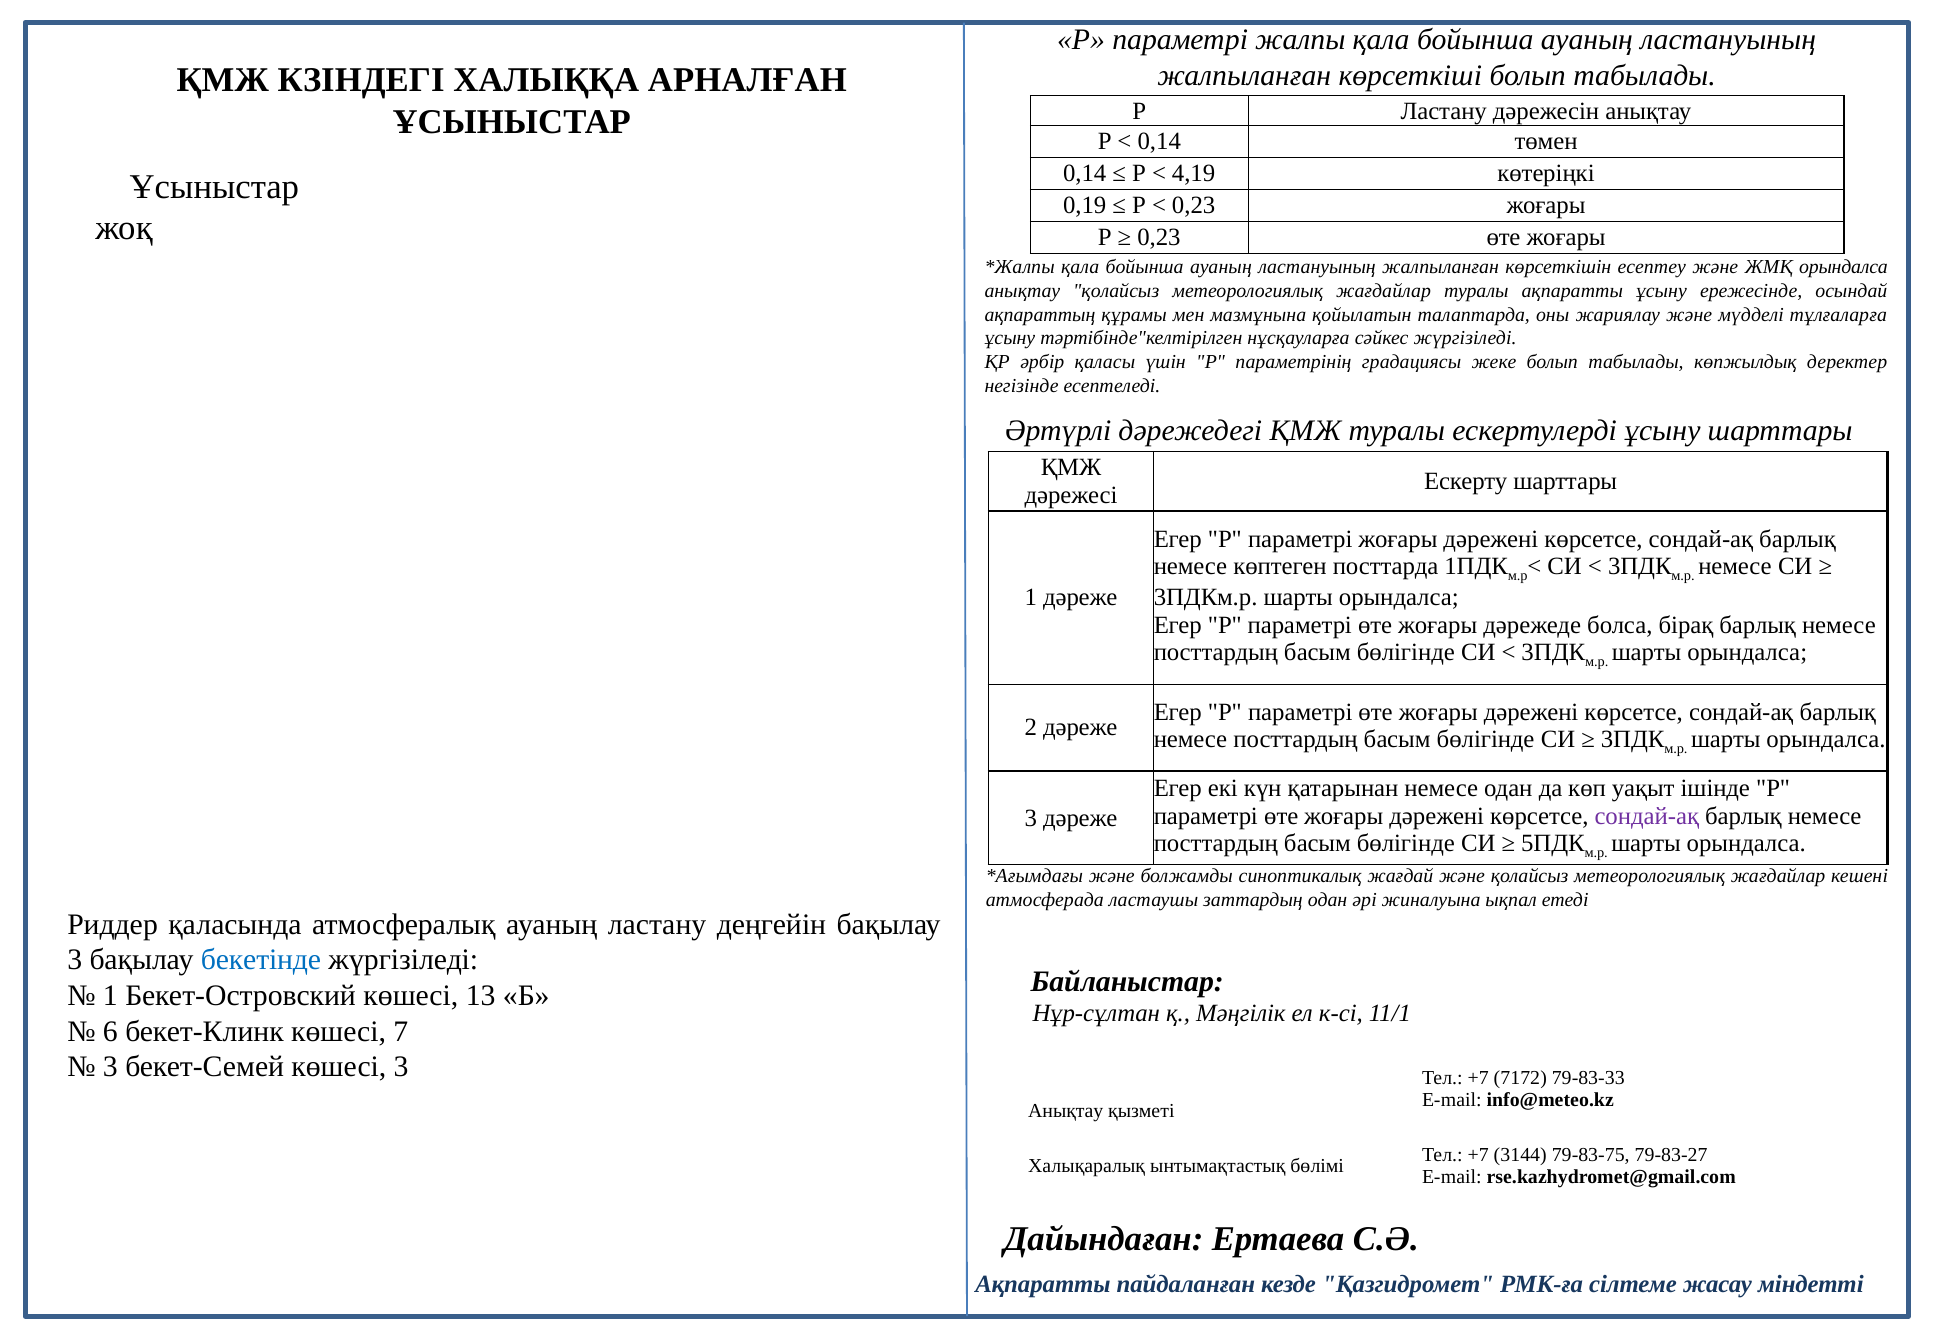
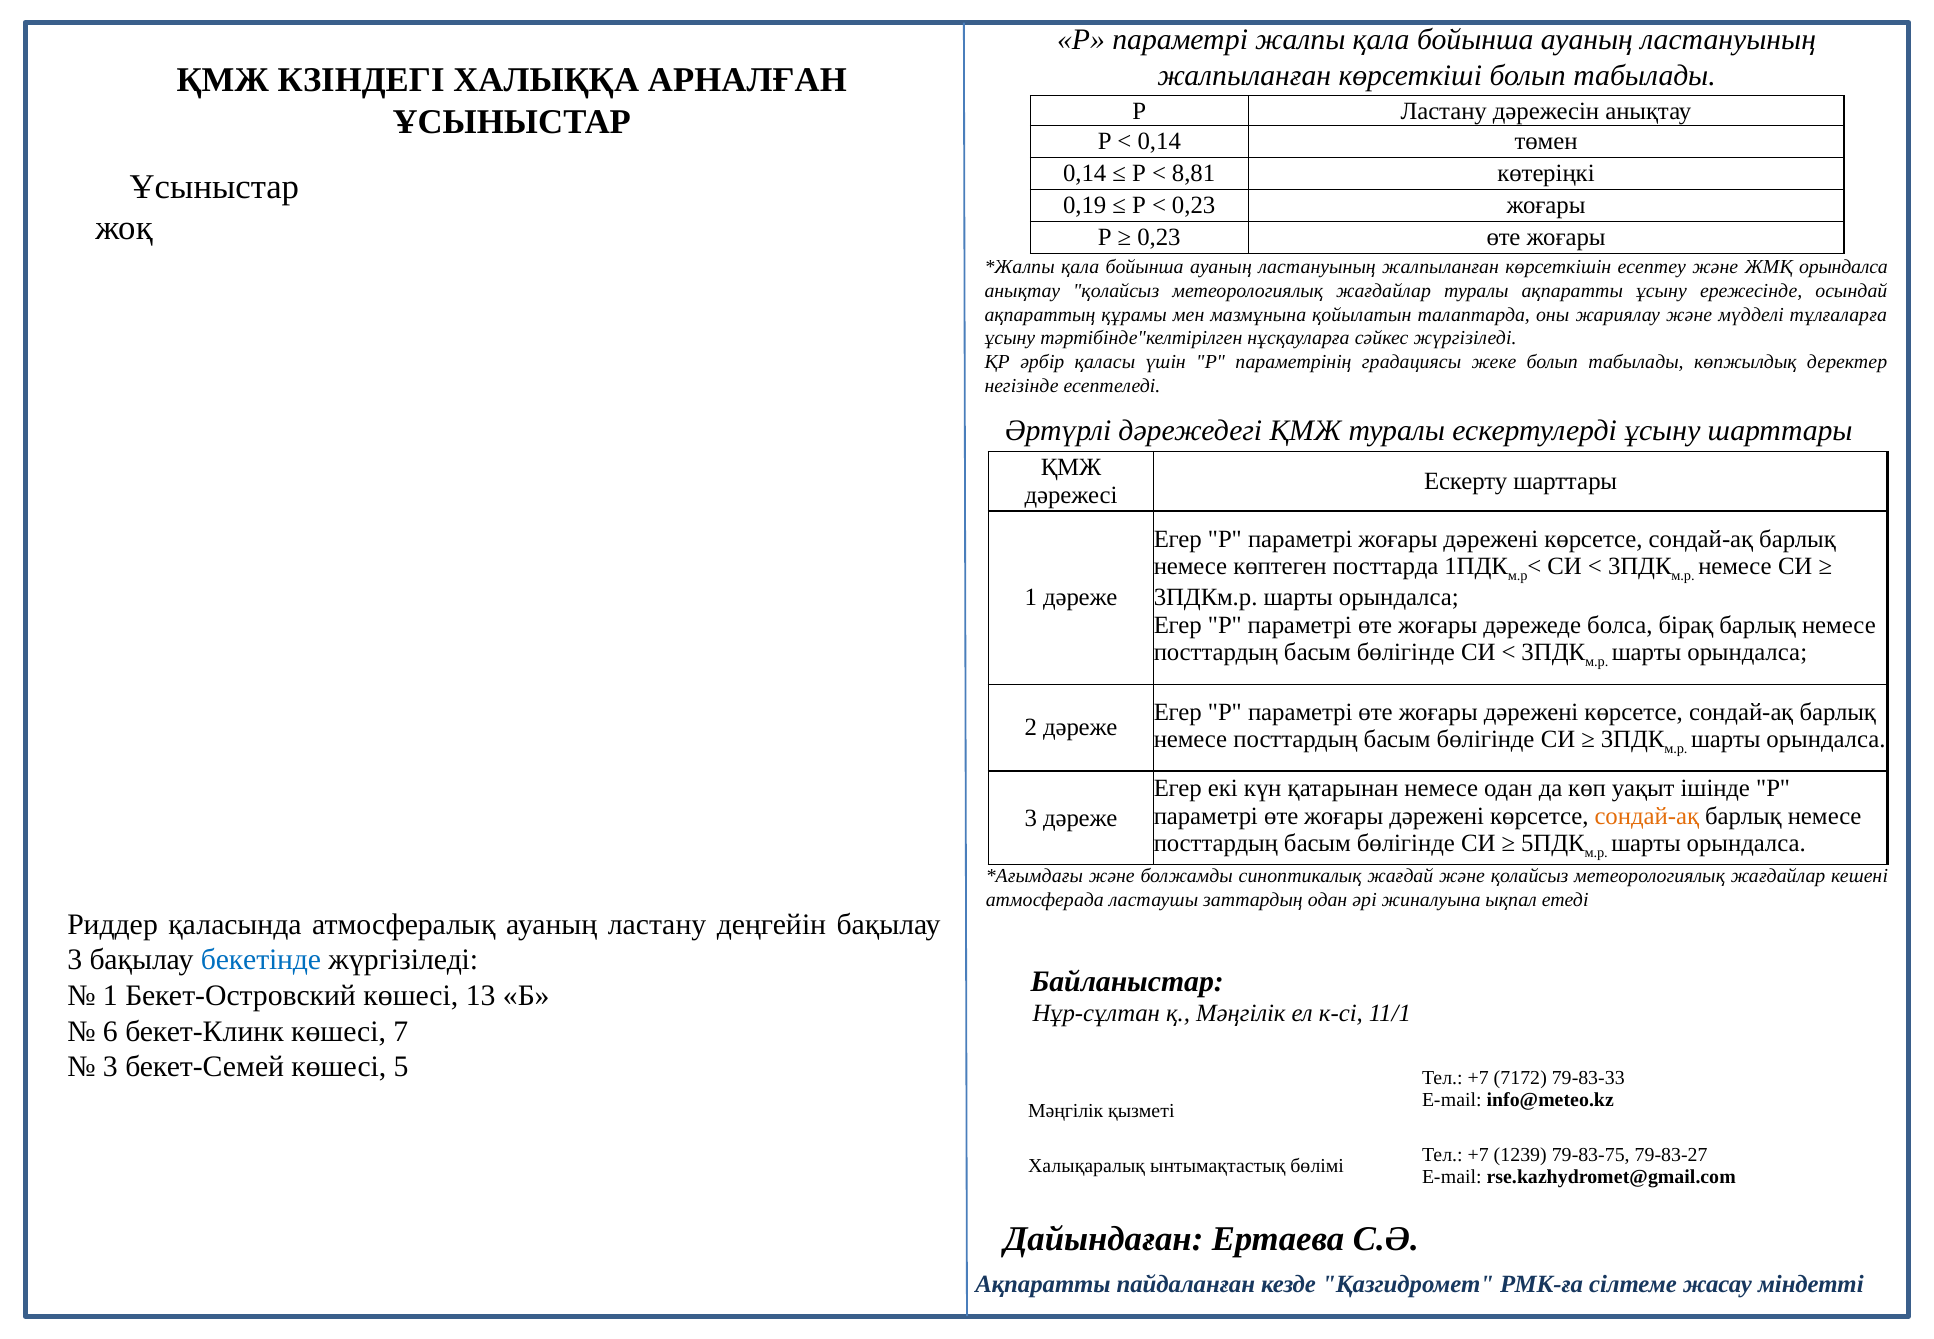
4,19: 4,19 -> 8,81 (1194, 173)
сондай-ақ colour: purple -> orange (1647, 816)
көшесі 3: 3 -> 5 (401, 1067)
Анықтау: Анықтау -> Мәңгілік (1066, 1111)
3144: 3144 -> 1239 (1520, 1155)
